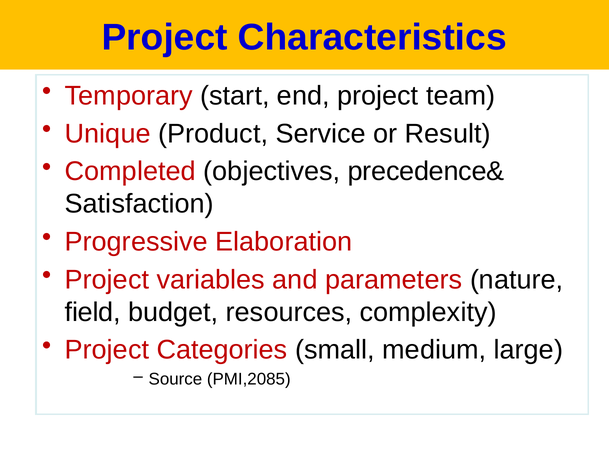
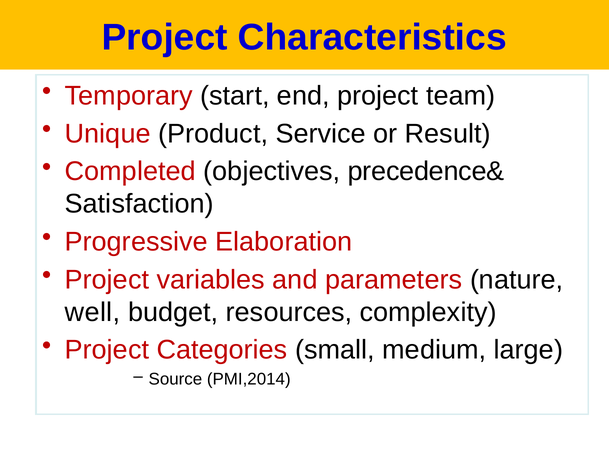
field: field -> well (93, 313)
PMI,2085: PMI,2085 -> PMI,2014 (249, 380)
